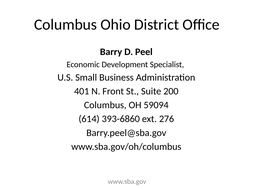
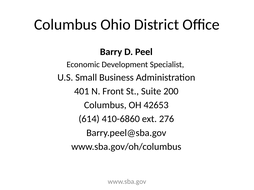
59094: 59094 -> 42653 (156, 105)
393-6860: 393-6860 -> 410-6860 (121, 119)
